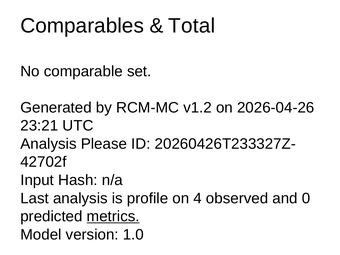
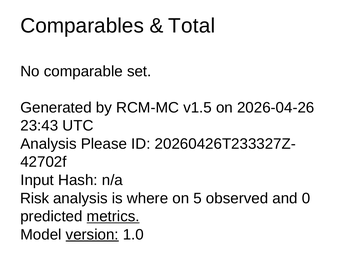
v1.2: v1.2 -> v1.5 (198, 108)
23:21: 23:21 -> 23:43 (39, 126)
Last: Last -> Risk (35, 198)
profile: profile -> where (148, 198)
4: 4 -> 5 (198, 198)
version underline: none -> present (92, 235)
